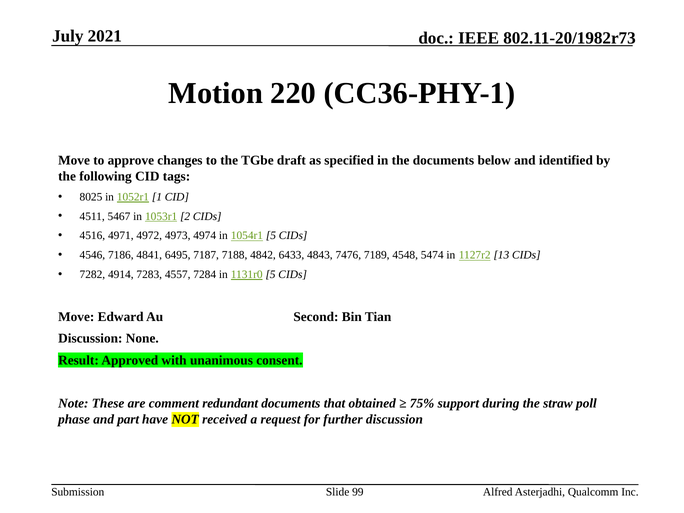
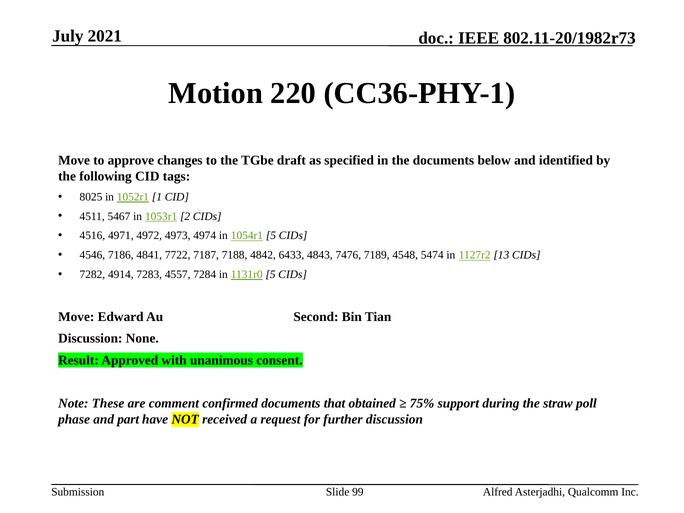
6495: 6495 -> 7722 (178, 255)
redundant: redundant -> confirmed (230, 404)
